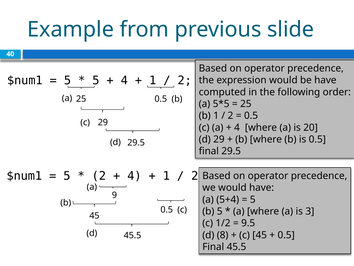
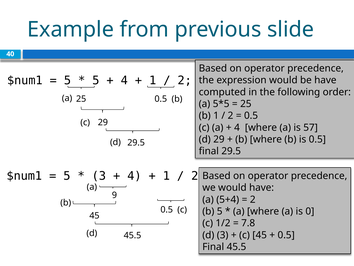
20: 20 -> 57 (311, 127)
2: 2 -> 3 (99, 176)
5: 5 -> 2 (253, 199)
3: 3 -> 0 (310, 211)
9.5: 9.5 -> 7.8 (248, 223)
d 8: 8 -> 3 (223, 235)
